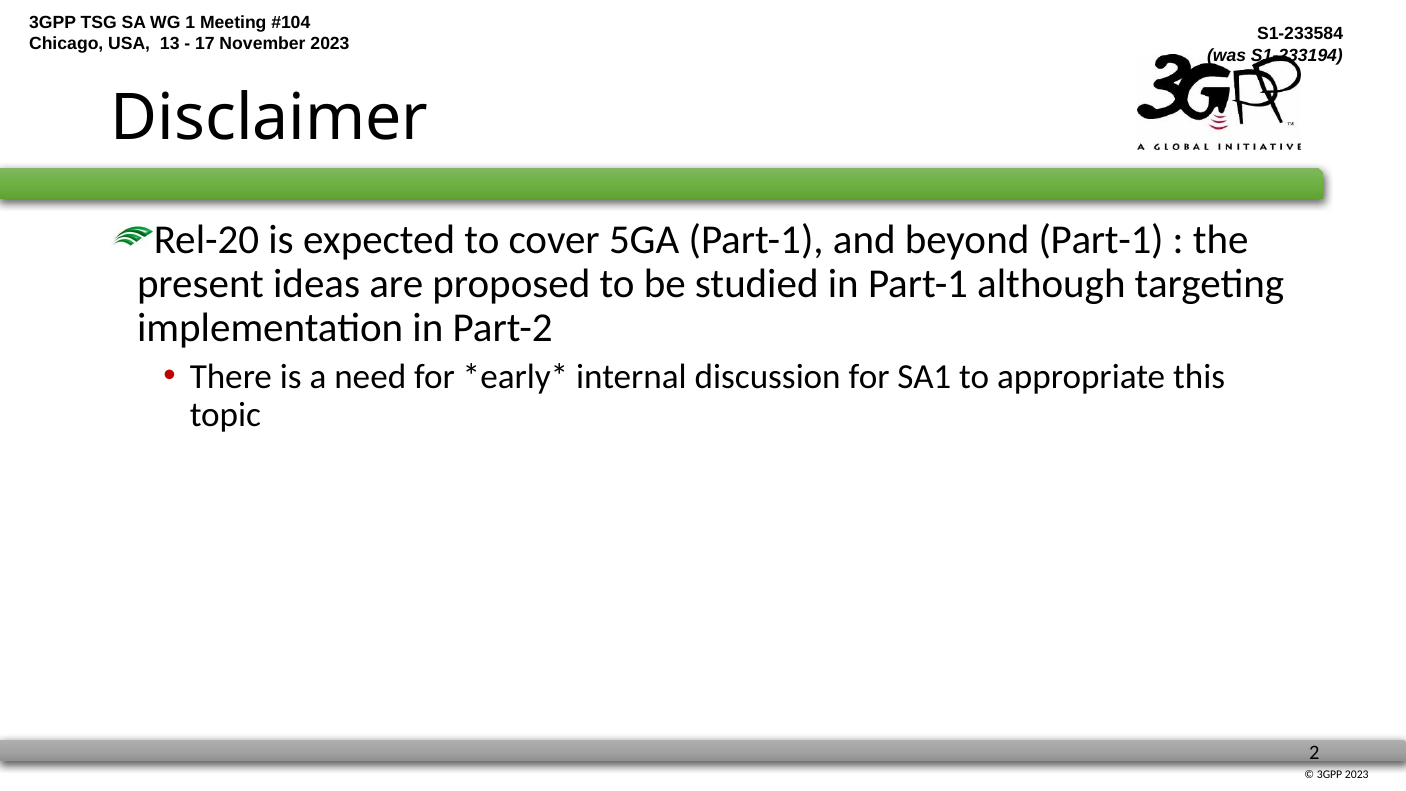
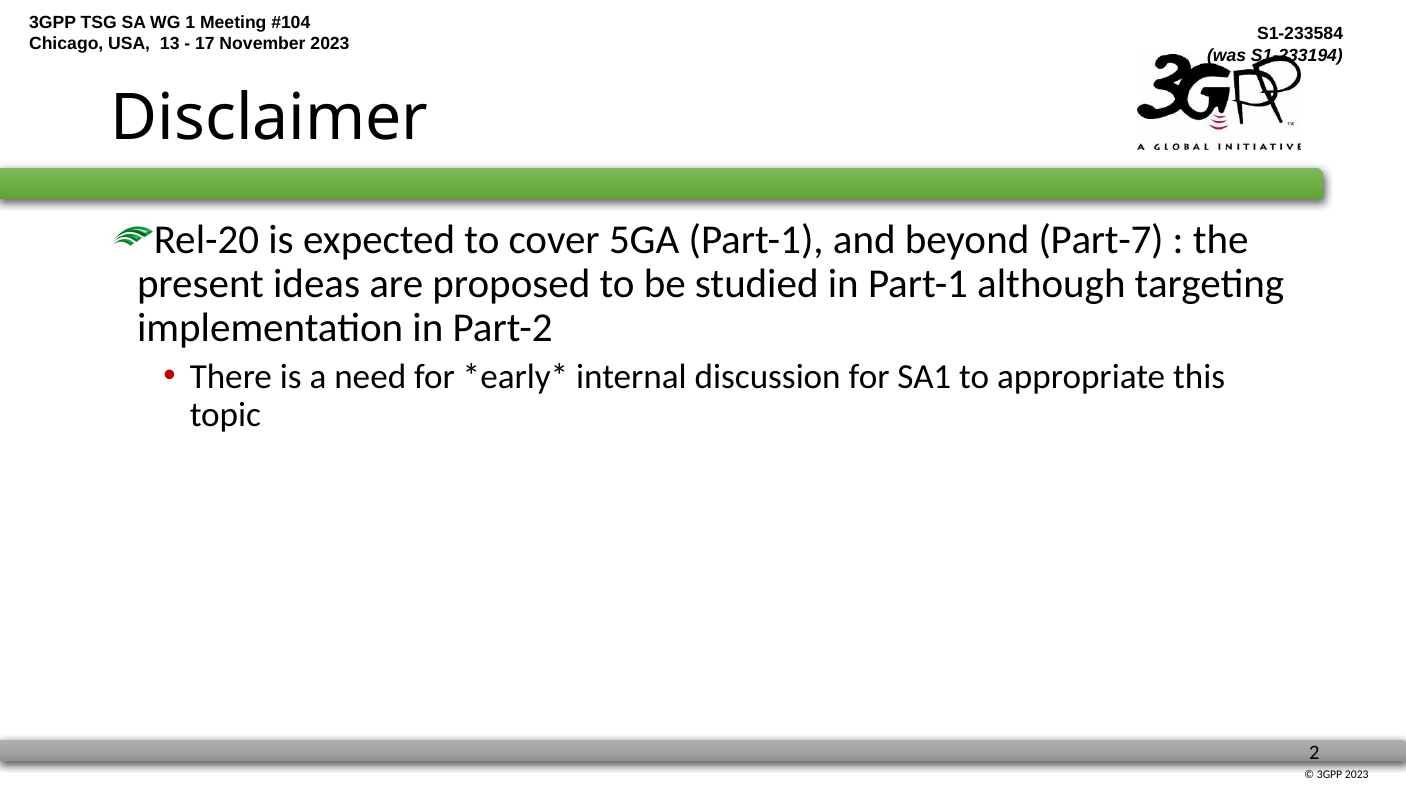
beyond Part-1: Part-1 -> Part-7 (1101, 239)
